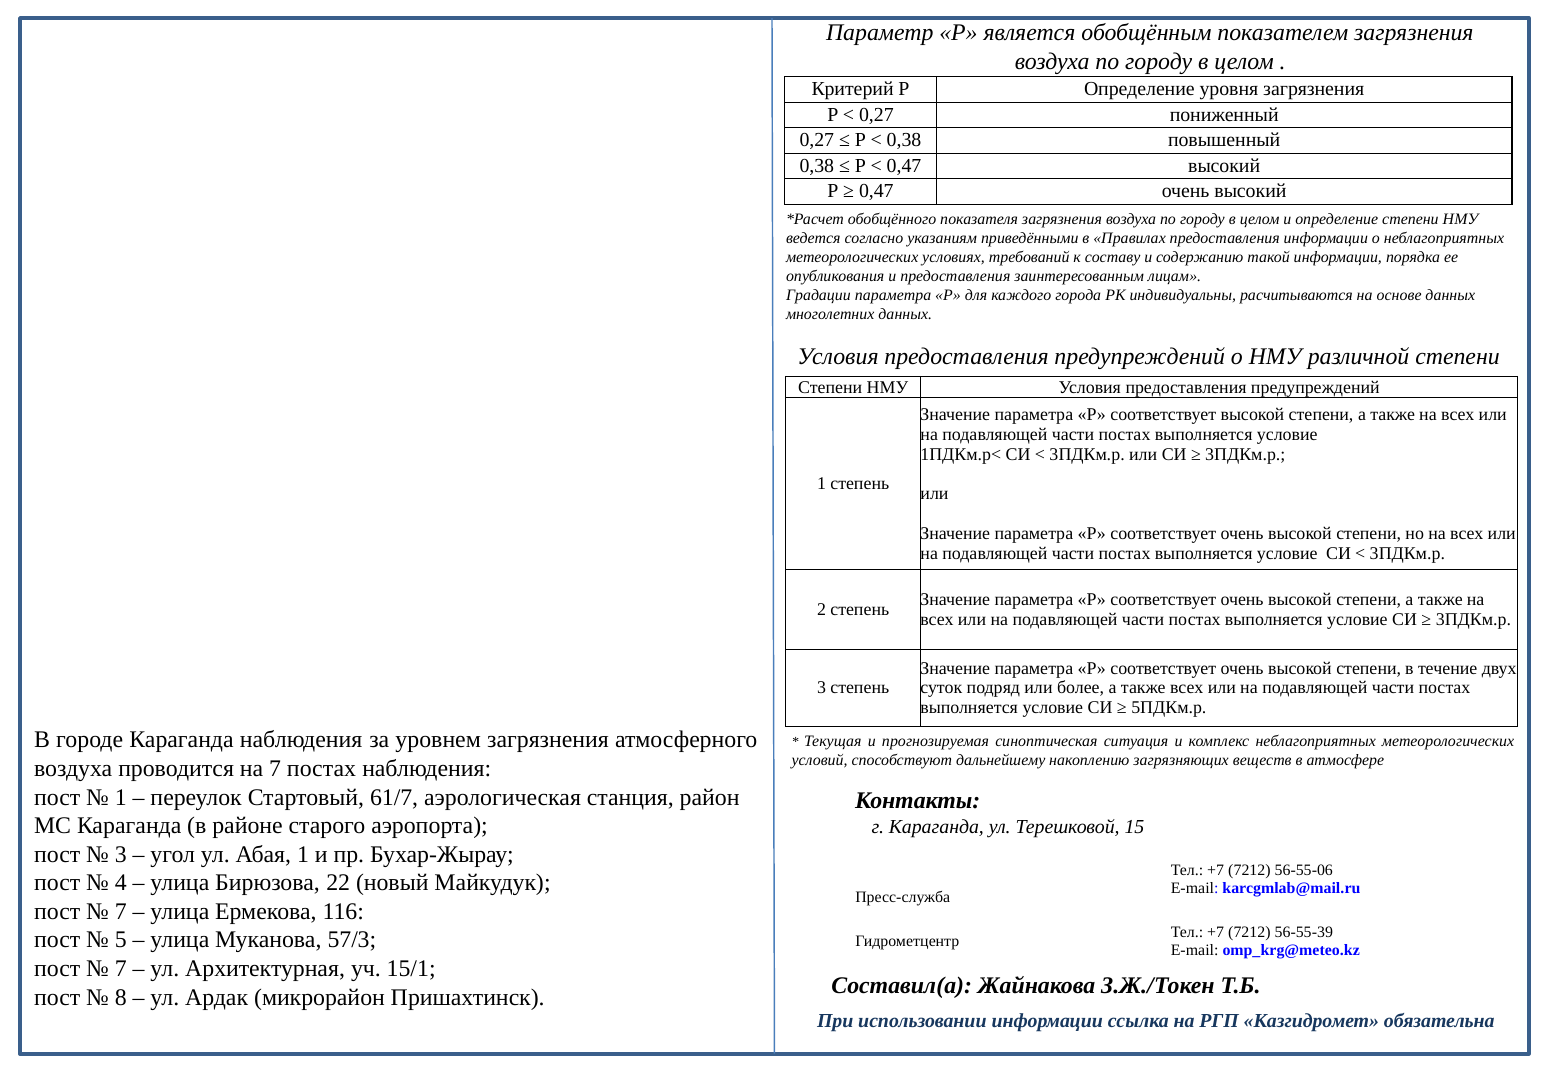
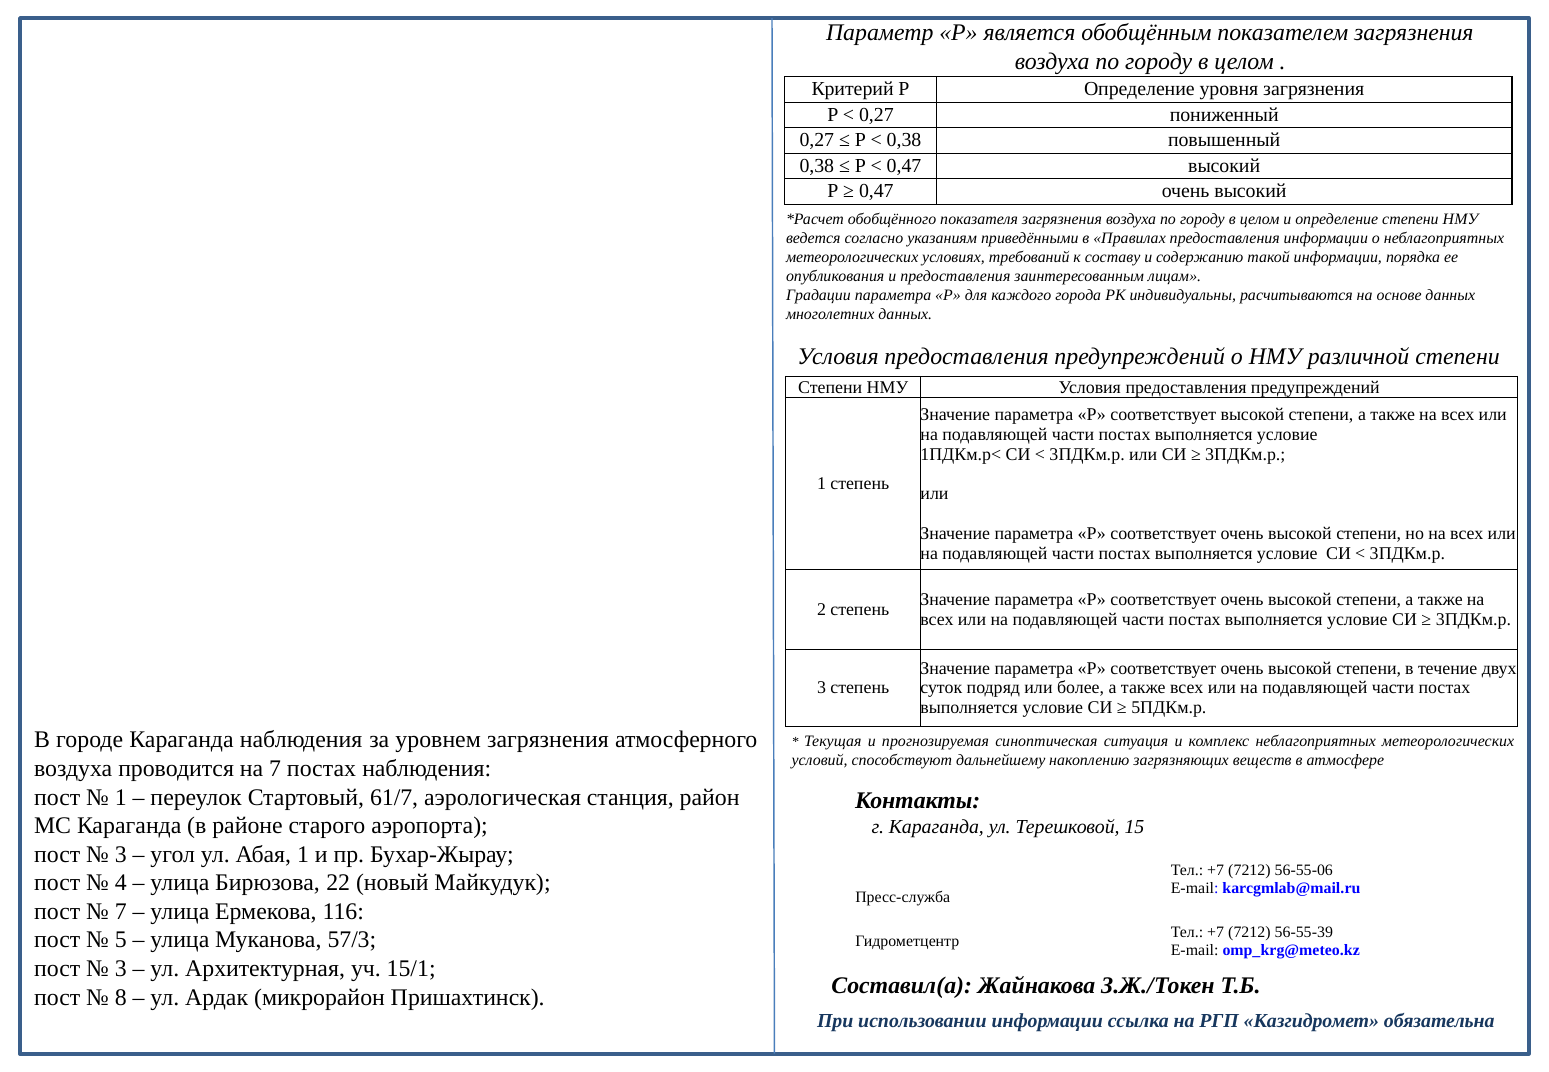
7: 7 -> 3 (121, 969)
